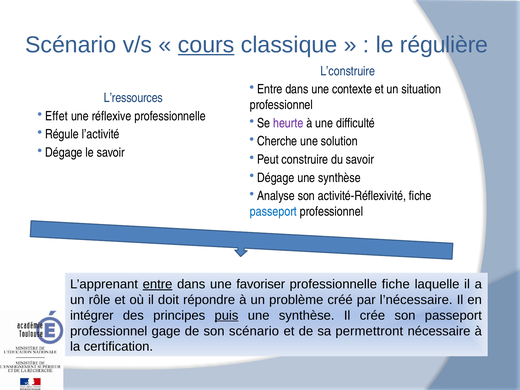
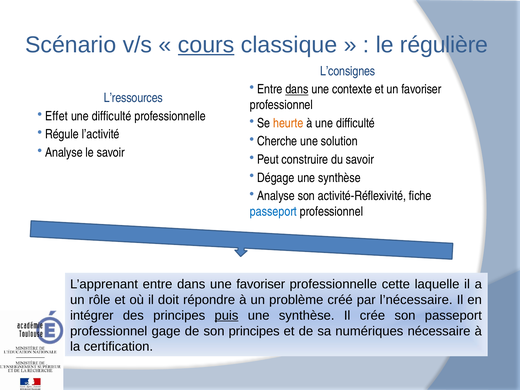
L’construire: L’construire -> L’consignes (348, 71)
dans underline: none -> present (297, 89)
un situation: situation -> favoriser (421, 89)
réflexive: réflexive -> difficulté (112, 116)
heurte colour: purple -> orange (288, 123)
Dégage: Dégage -> Analyse (64, 153)
entre underline: present -> none (158, 284)
professionnelle fiche: fiche -> cette (396, 284)
son scénario: scénario -> principes (254, 331)
permettront: permettront -> numériques (369, 331)
